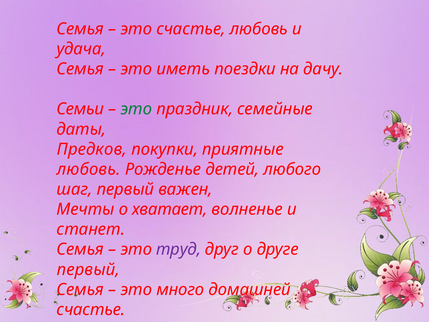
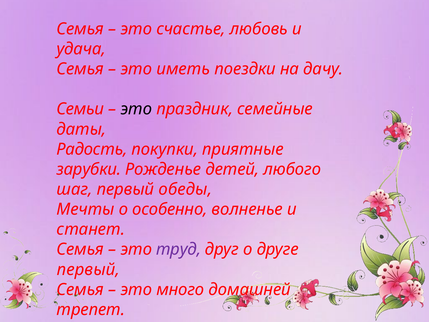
это colour: green -> black (136, 109)
Предков: Предков -> Радость (92, 149)
любовь: любовь -> зарубки (89, 169)
важен: важен -> обеды (185, 189)
хватает: хватает -> особенно (170, 209)
счастье: счастье -> трепет (91, 309)
